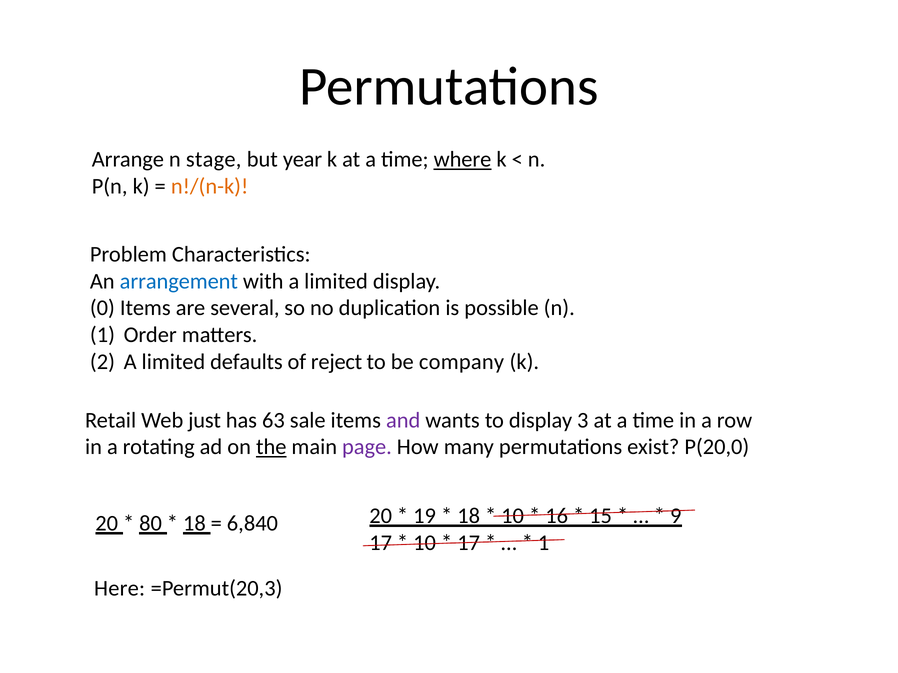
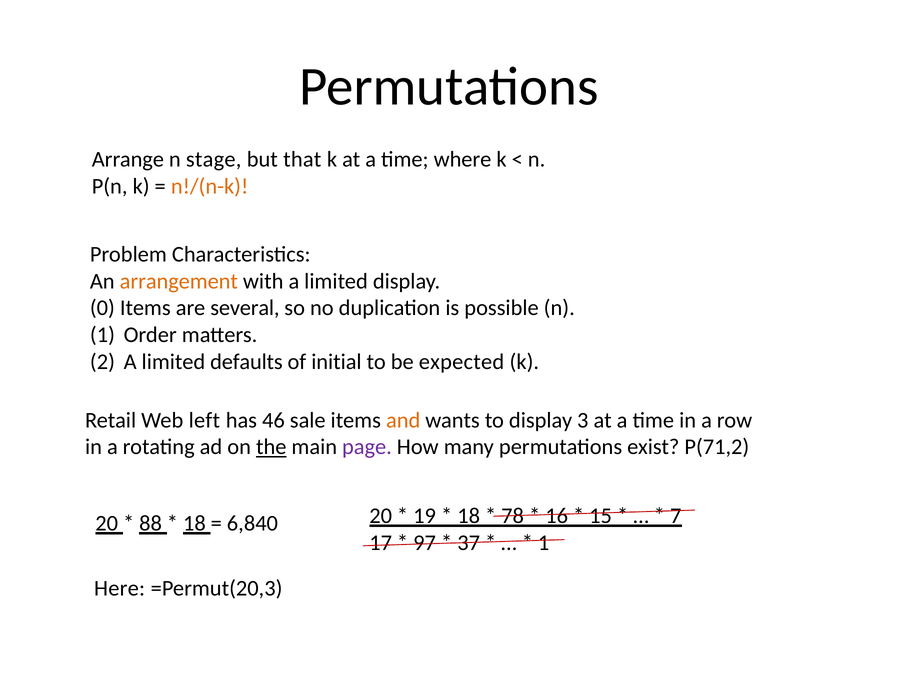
year: year -> that (302, 160)
where underline: present -> none (463, 160)
arrangement colour: blue -> orange (179, 281)
reject: reject -> initial (336, 362)
company: company -> expected (462, 362)
just: just -> left (204, 420)
63: 63 -> 46 (273, 420)
and colour: purple -> orange (403, 420)
P(20,0: P(20,0 -> P(71,2 (717, 447)
80: 80 -> 88 (151, 524)
10: 10 -> 78 (513, 516)
9: 9 -> 7 (676, 516)
10: 10 -> 97 (425, 543)
17: 17 -> 37 (469, 543)
